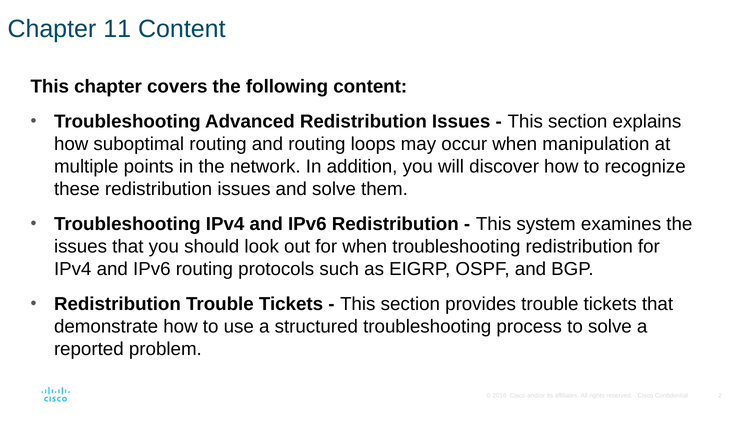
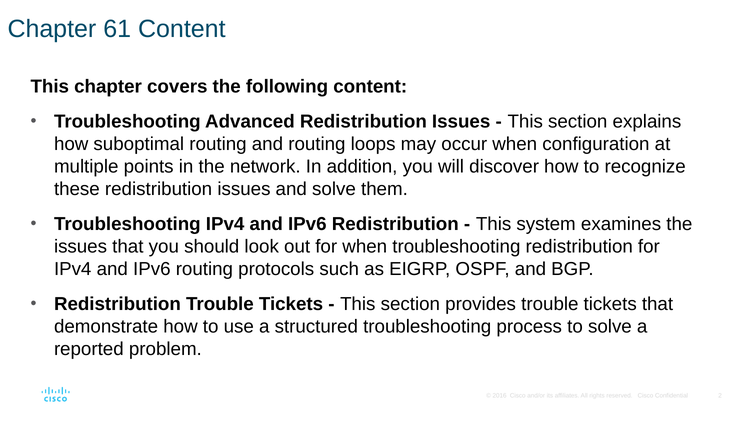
11: 11 -> 61 (117, 29)
manipulation: manipulation -> configuration (596, 144)
